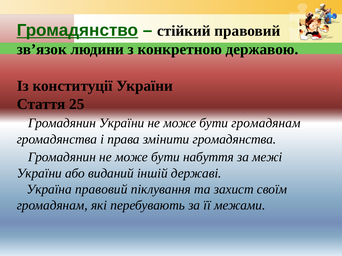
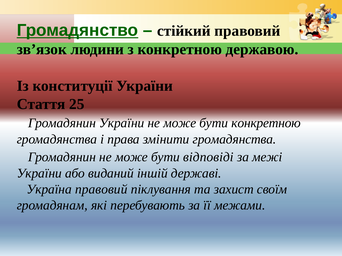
бути громадянам: громадянам -> конкретною (266, 123)
набуття: набуття -> відповіді (208, 157)
